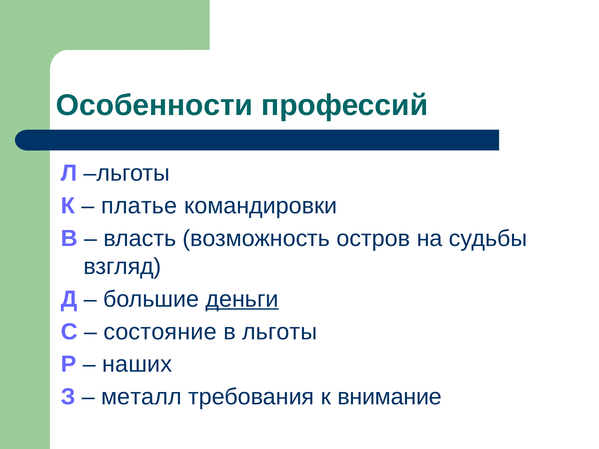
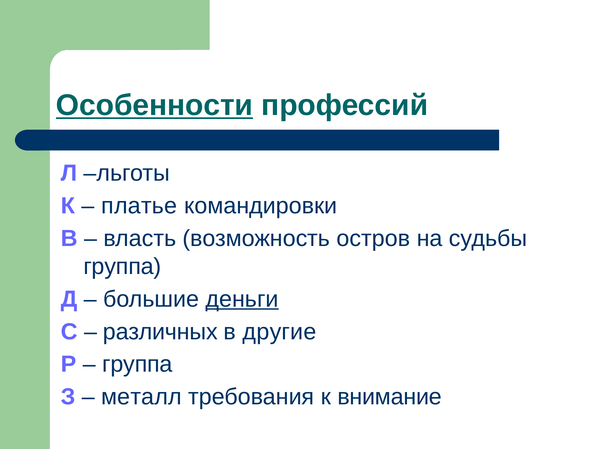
Особенности underline: none -> present (154, 105)
взгляд: взгляд -> группа (122, 267)
состояние: состояние -> различных (160, 332)
в льготы: льготы -> другие (280, 332)
наших: наших -> группа (137, 365)
